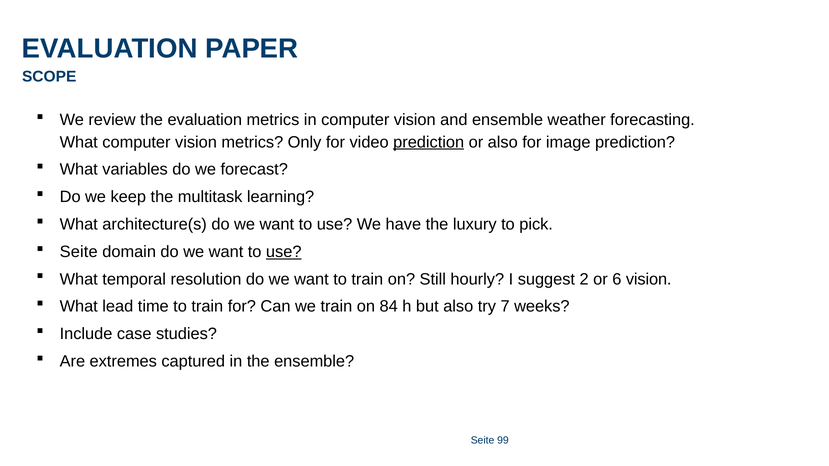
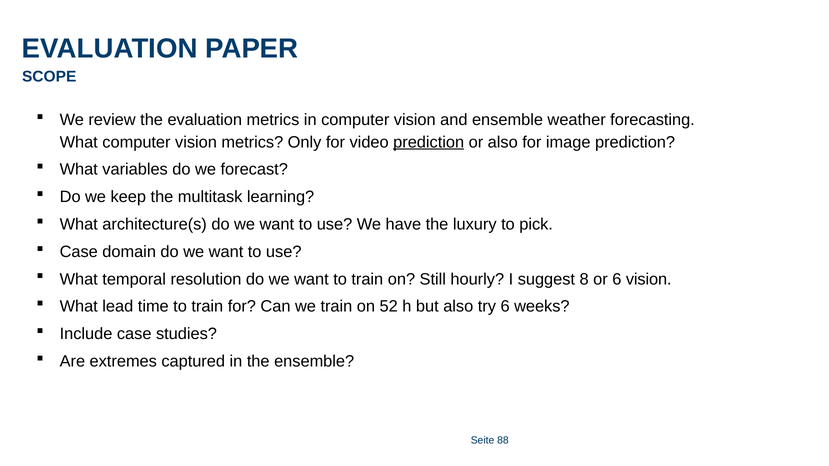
Seite: Seite -> Case (79, 252)
use underline: present -> none (284, 252)
2: 2 -> 8 (584, 279)
84: 84 -> 52 (389, 307)
try 7: 7 -> 6 (505, 307)
99: 99 -> 88 (503, 441)
